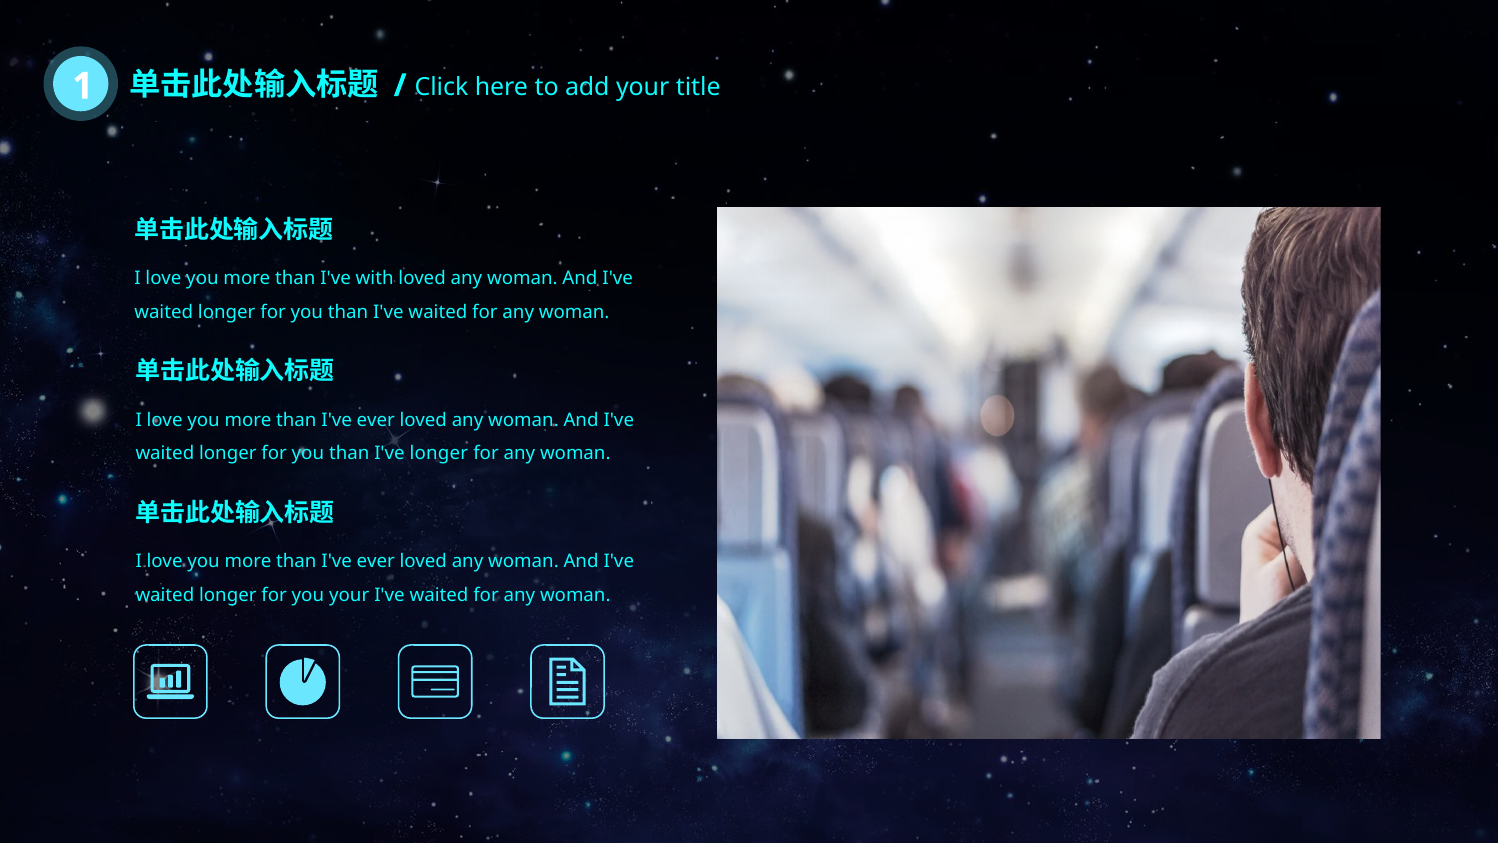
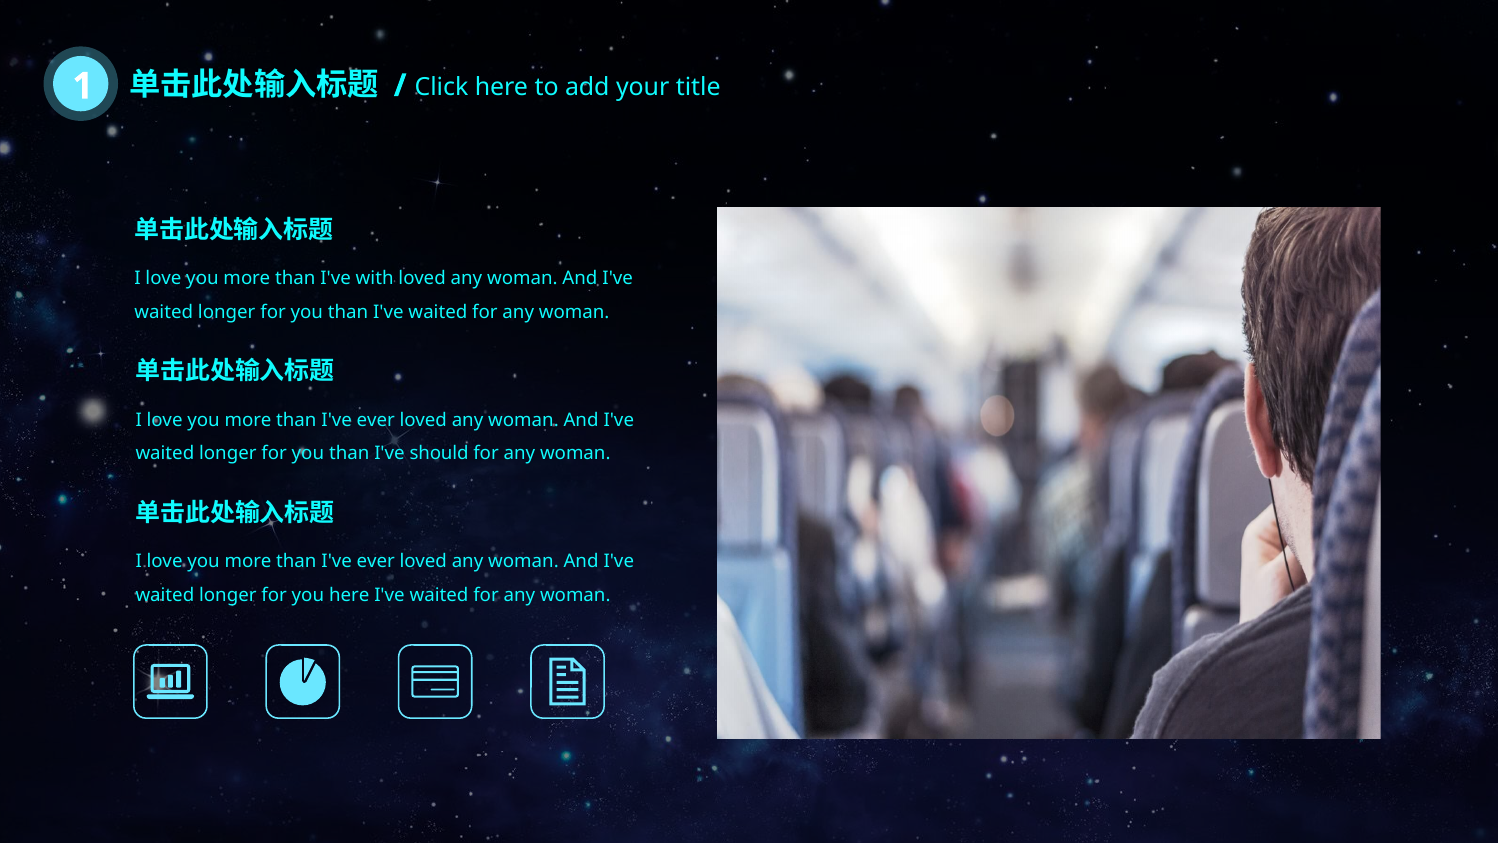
I've longer: longer -> should (439, 454)
you your: your -> here (349, 595)
